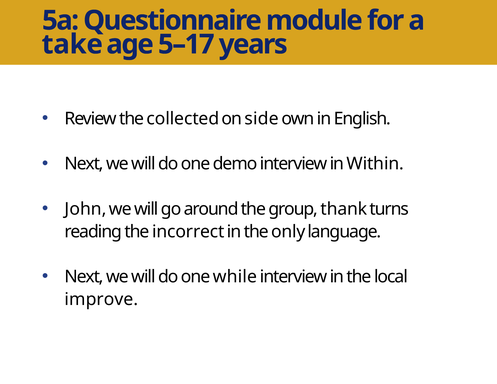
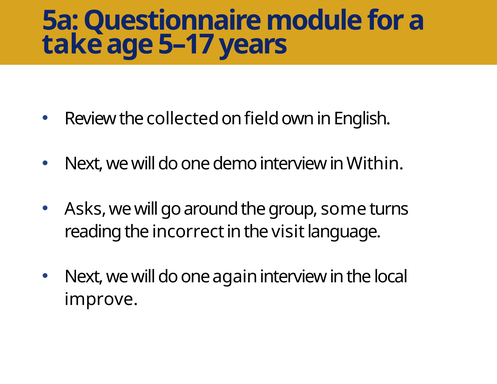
side: side -> field (262, 119)
John: John -> Asks (86, 209)
thank: thank -> some (344, 209)
only: only -> visit (288, 232)
while: while -> again (235, 277)
